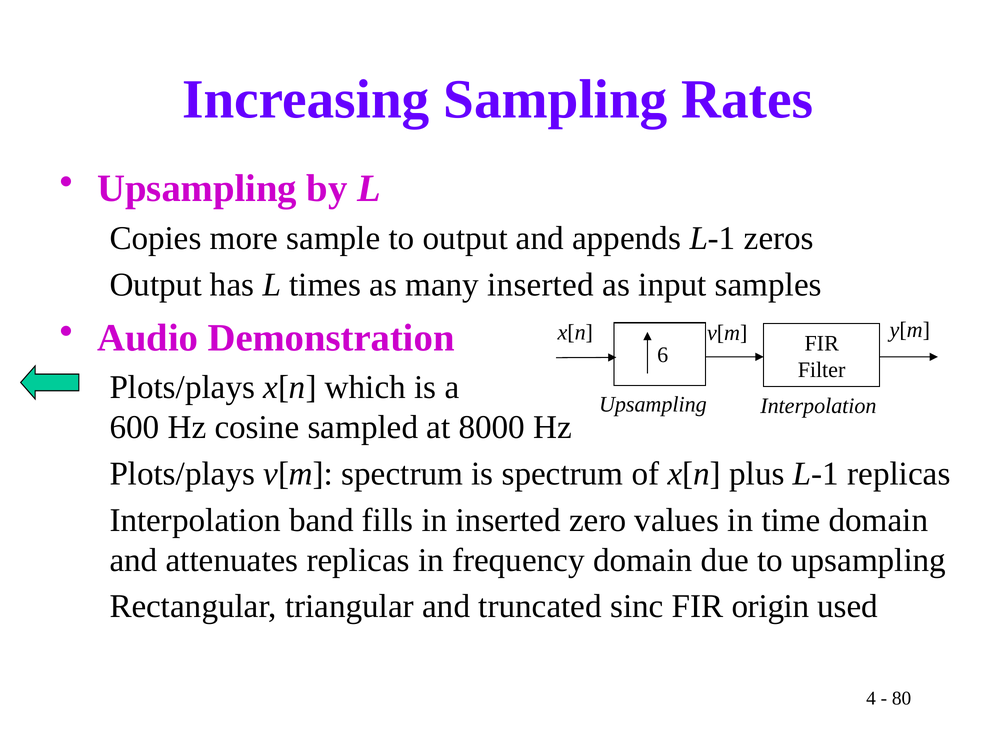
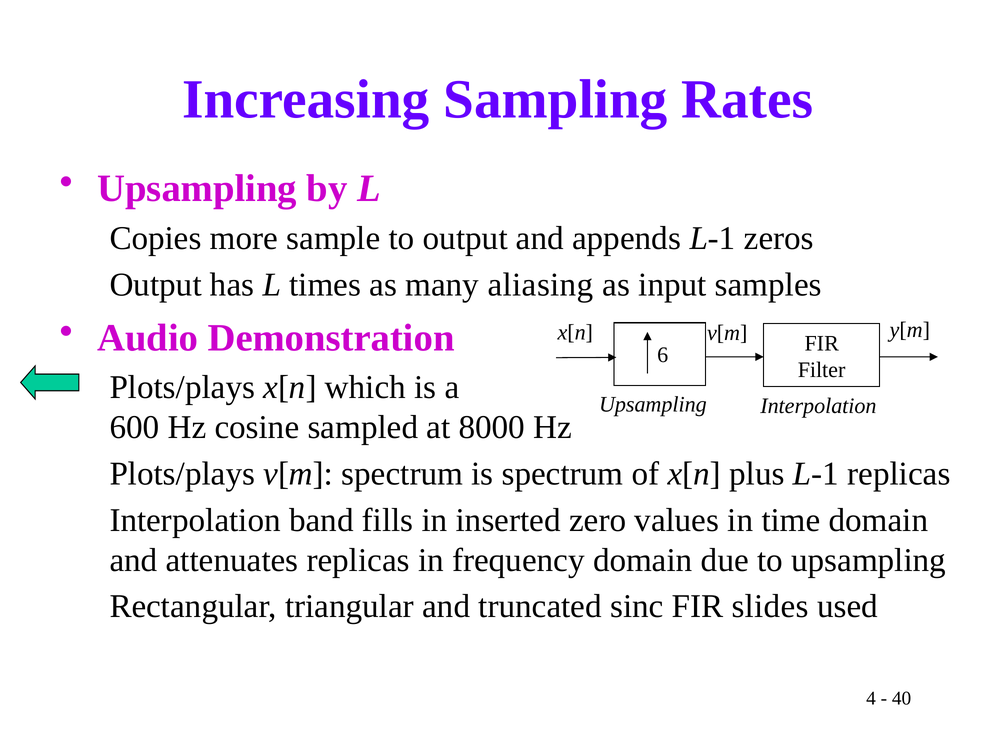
many inserted: inserted -> aliasing (541, 285)
origin: origin -> slides (770, 607)
80: 80 -> 40 (902, 699)
